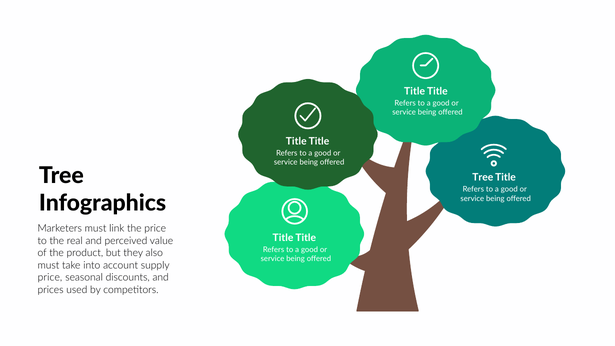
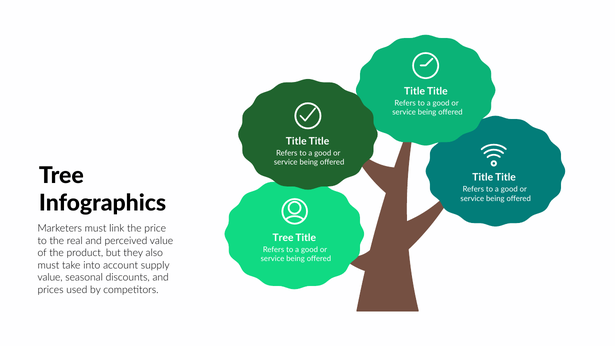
Tree: Tree -> Title (483, 177)
Title: Title -> Tree (283, 238)
price: price -> value (50, 278)
